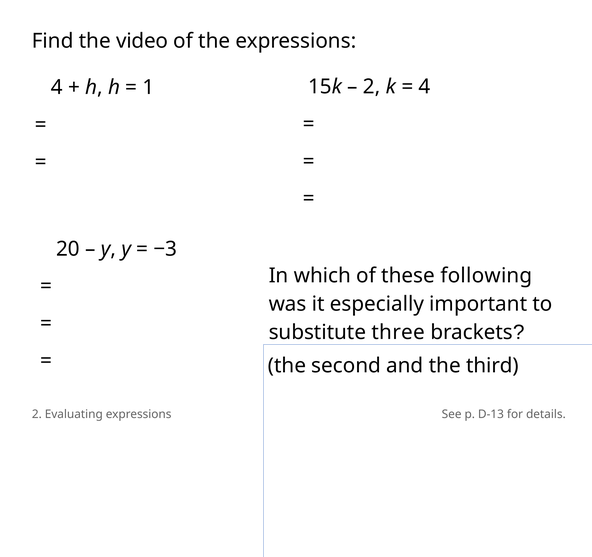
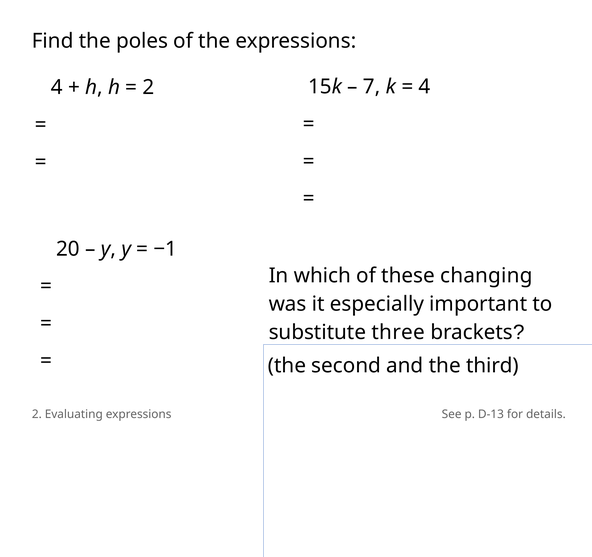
video: video -> poles (142, 41)
2: 2 -> 7 (372, 87)
1: 1 -> 2 (148, 87)
−3: −3 -> −1 (165, 249)
following: following -> changing (486, 275)
